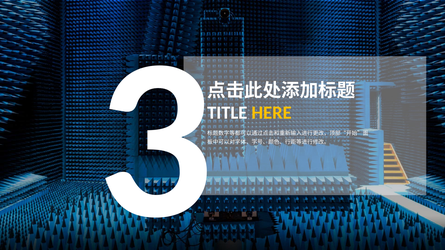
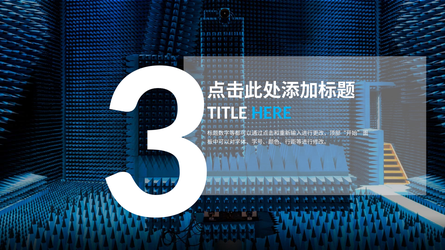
HERE colour: yellow -> light blue (272, 113)
